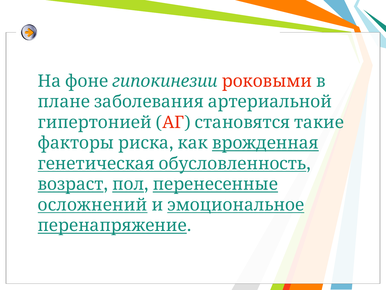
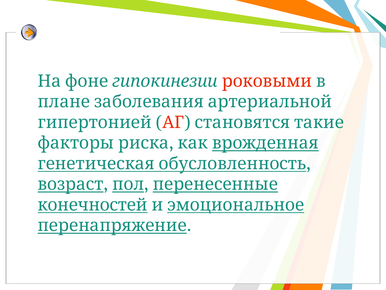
осложнений: осложнений -> конечностей (93, 205)
